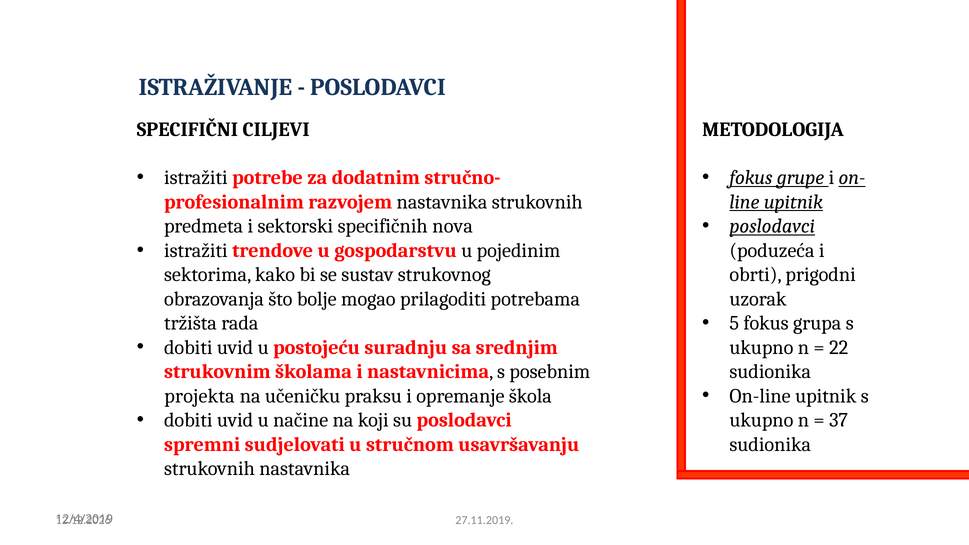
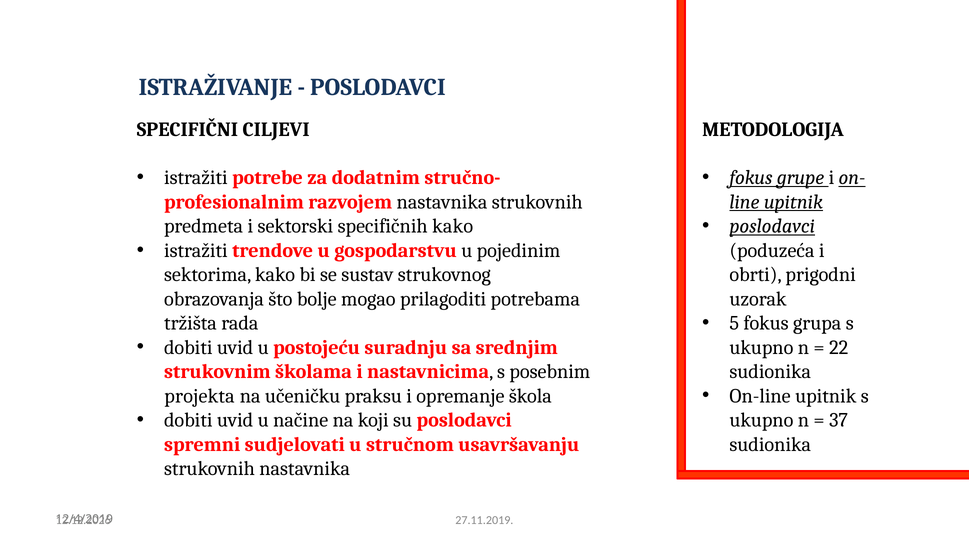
specifičnih nova: nova -> kako (453, 226)
